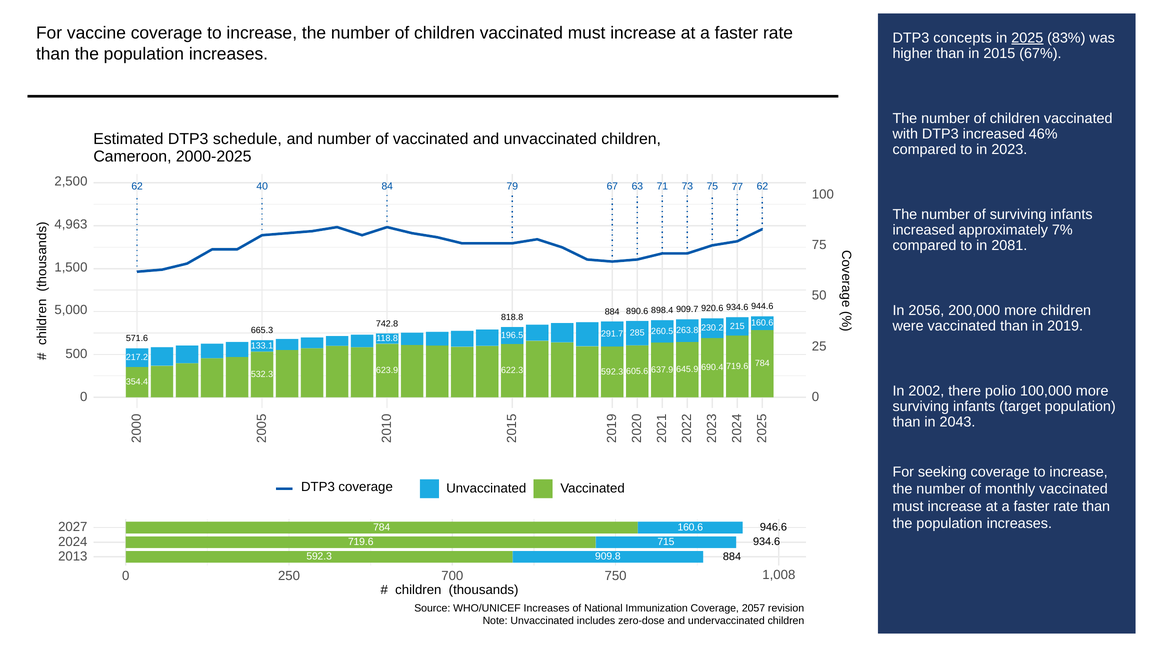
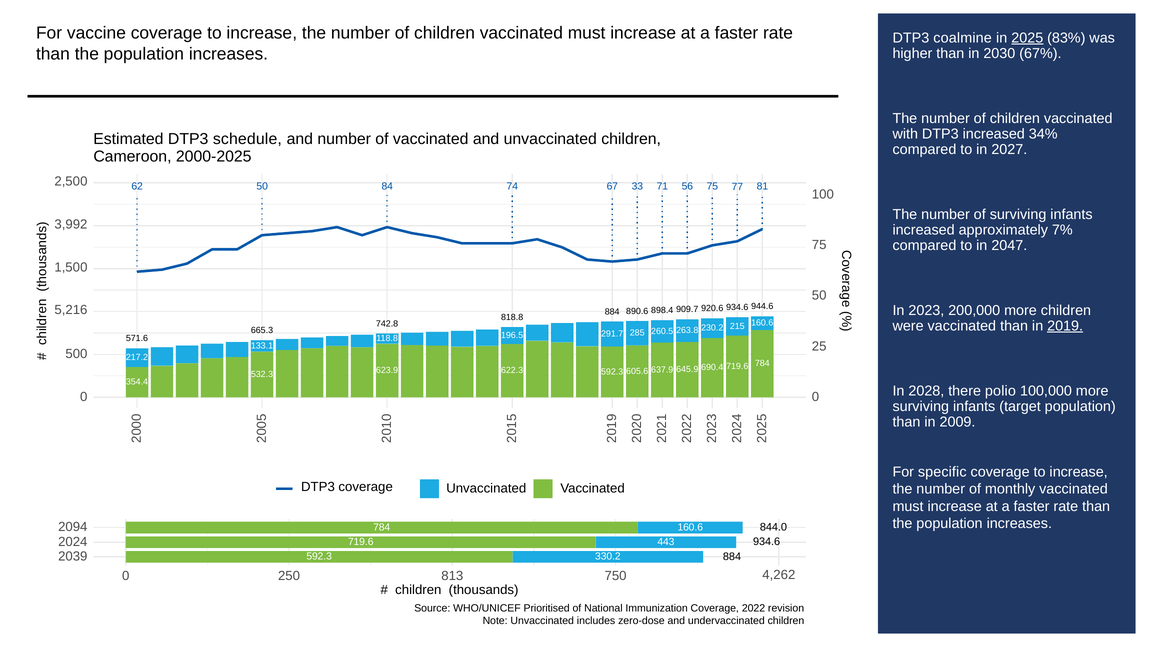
concepts: concepts -> coalmine (963, 38)
2015: 2015 -> 2030 (999, 53)
46%: 46% -> 34% (1043, 134)
2023: 2023 -> 2027 (1009, 149)
62 40: 40 -> 50 (262, 186)
79: 79 -> 74 (512, 186)
63: 63 -> 33 (637, 186)
73: 73 -> 56 (687, 187)
77 62: 62 -> 81 (762, 186)
4,963: 4,963 -> 3,992 (71, 224)
2081: 2081 -> 2047 (1009, 245)
2056: 2056 -> 2023 (926, 310)
5,000: 5,000 -> 5,216 (71, 310)
2019 underline: none -> present (1065, 326)
2002: 2002 -> 2028 (926, 391)
2043: 2043 -> 2009 (958, 422)
seeking: seeking -> specific (942, 472)
2027: 2027 -> 2094 (73, 527)
946.6: 946.6 -> 844.0 (773, 527)
715: 715 -> 443 (666, 542)
2013: 2013 -> 2039 (73, 556)
909.8: 909.8 -> 330.2 (608, 556)
700: 700 -> 813 (452, 576)
1,008: 1,008 -> 4,262 (779, 575)
WHO/UNICEF Increases: Increases -> Prioritised (547, 608)
2057: 2057 -> 2022 (754, 608)
